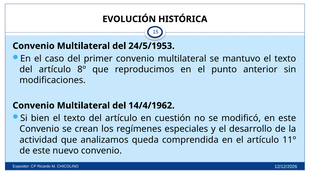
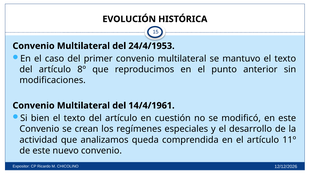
24/5/1953: 24/5/1953 -> 24/4/1953 (152, 46)
14/4/1962: 14/4/1962 -> 14/4/1961 (152, 106)
